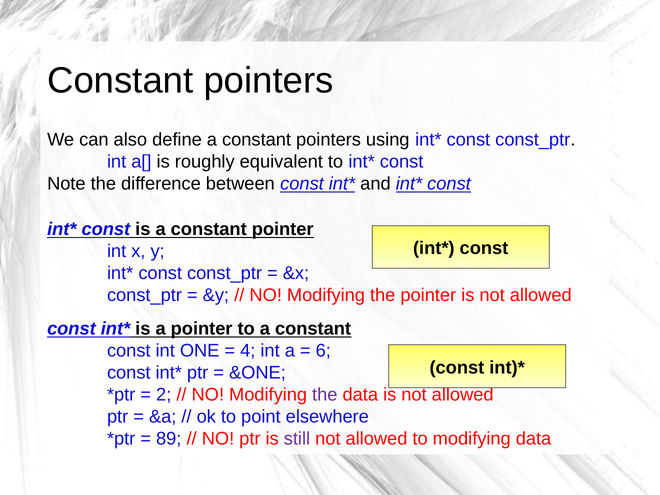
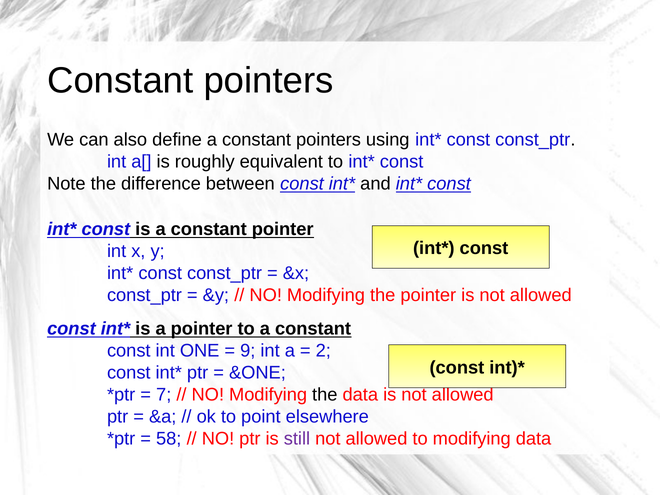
4: 4 -> 9 (248, 351)
6: 6 -> 2 (323, 351)
2: 2 -> 7 (164, 395)
the colour: purple -> black (325, 395)
89: 89 -> 58 (169, 439)
